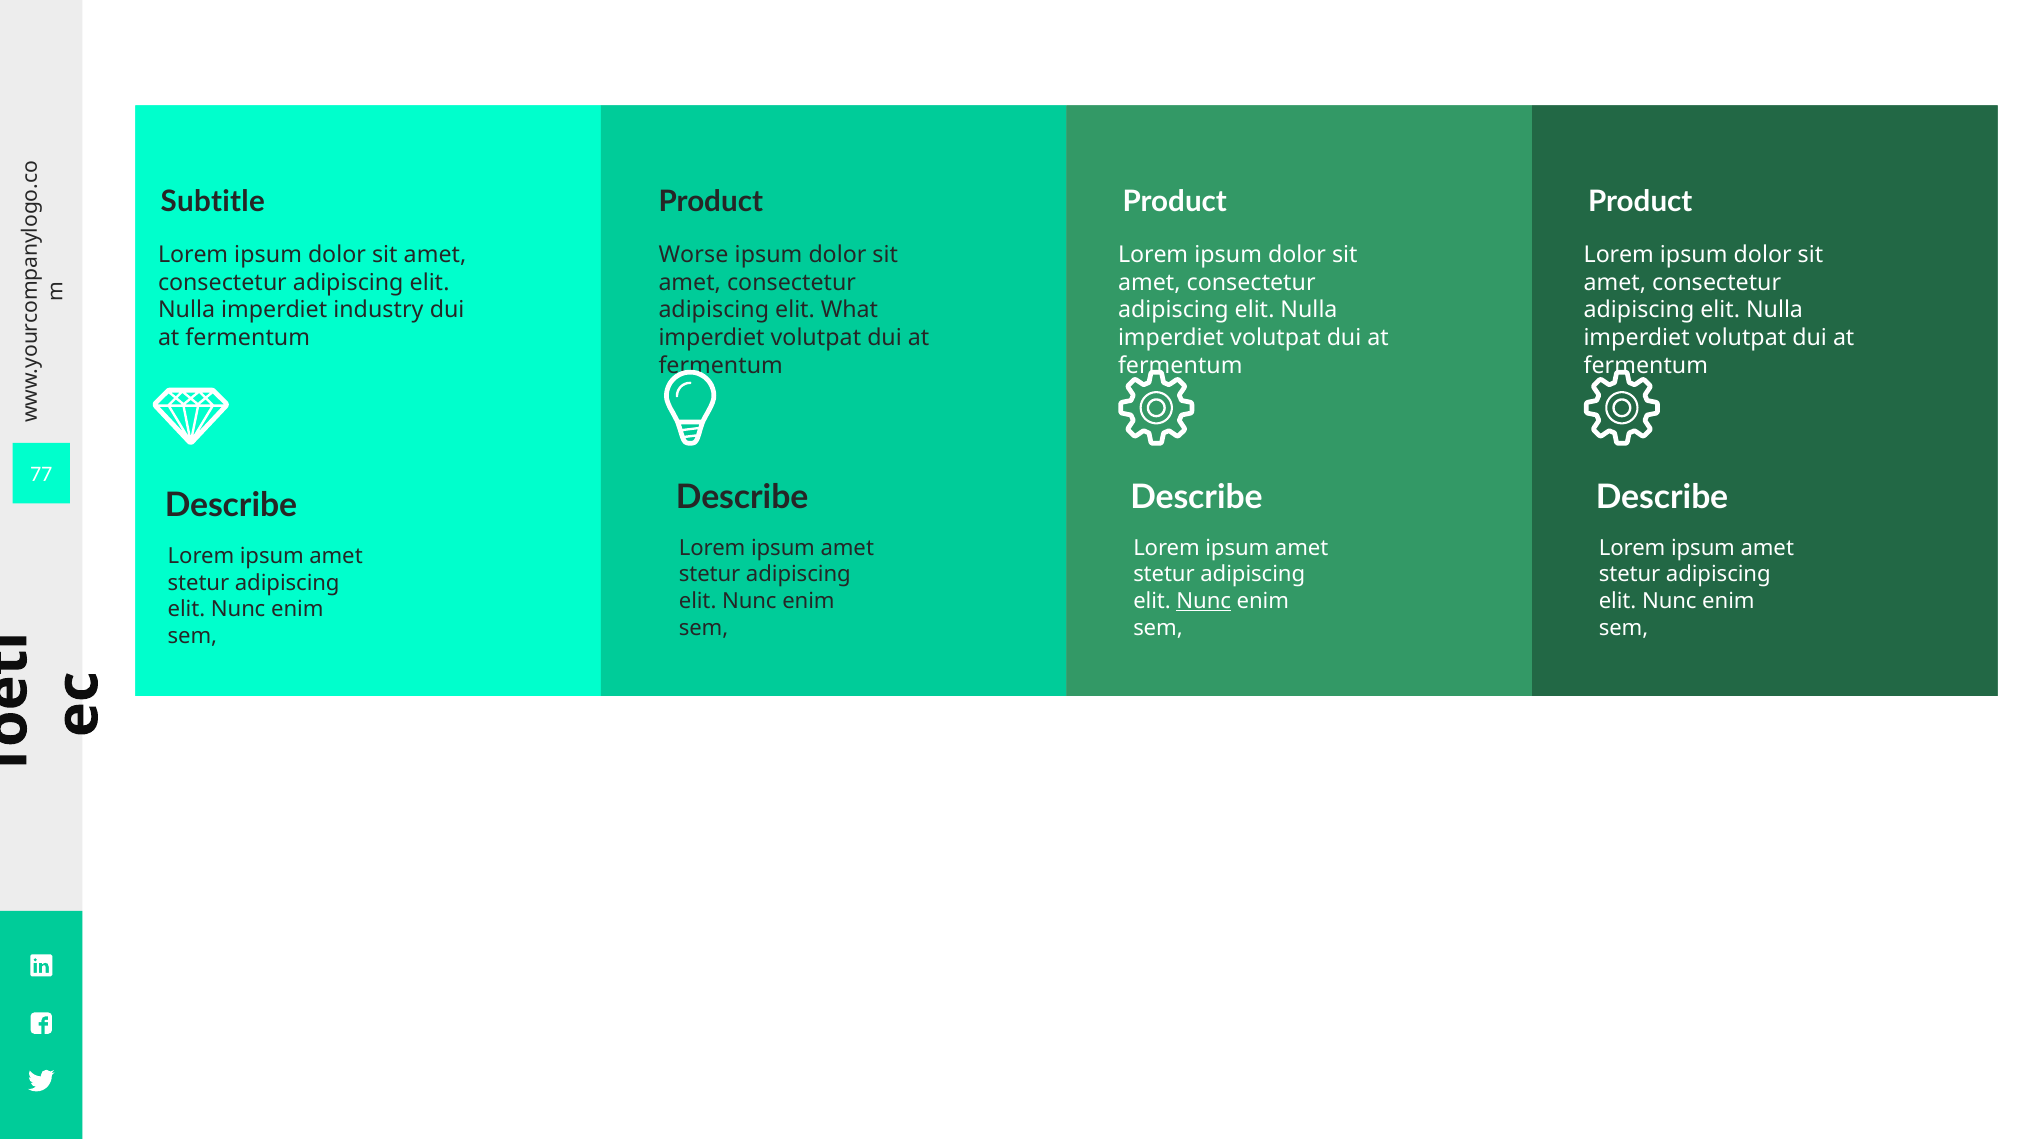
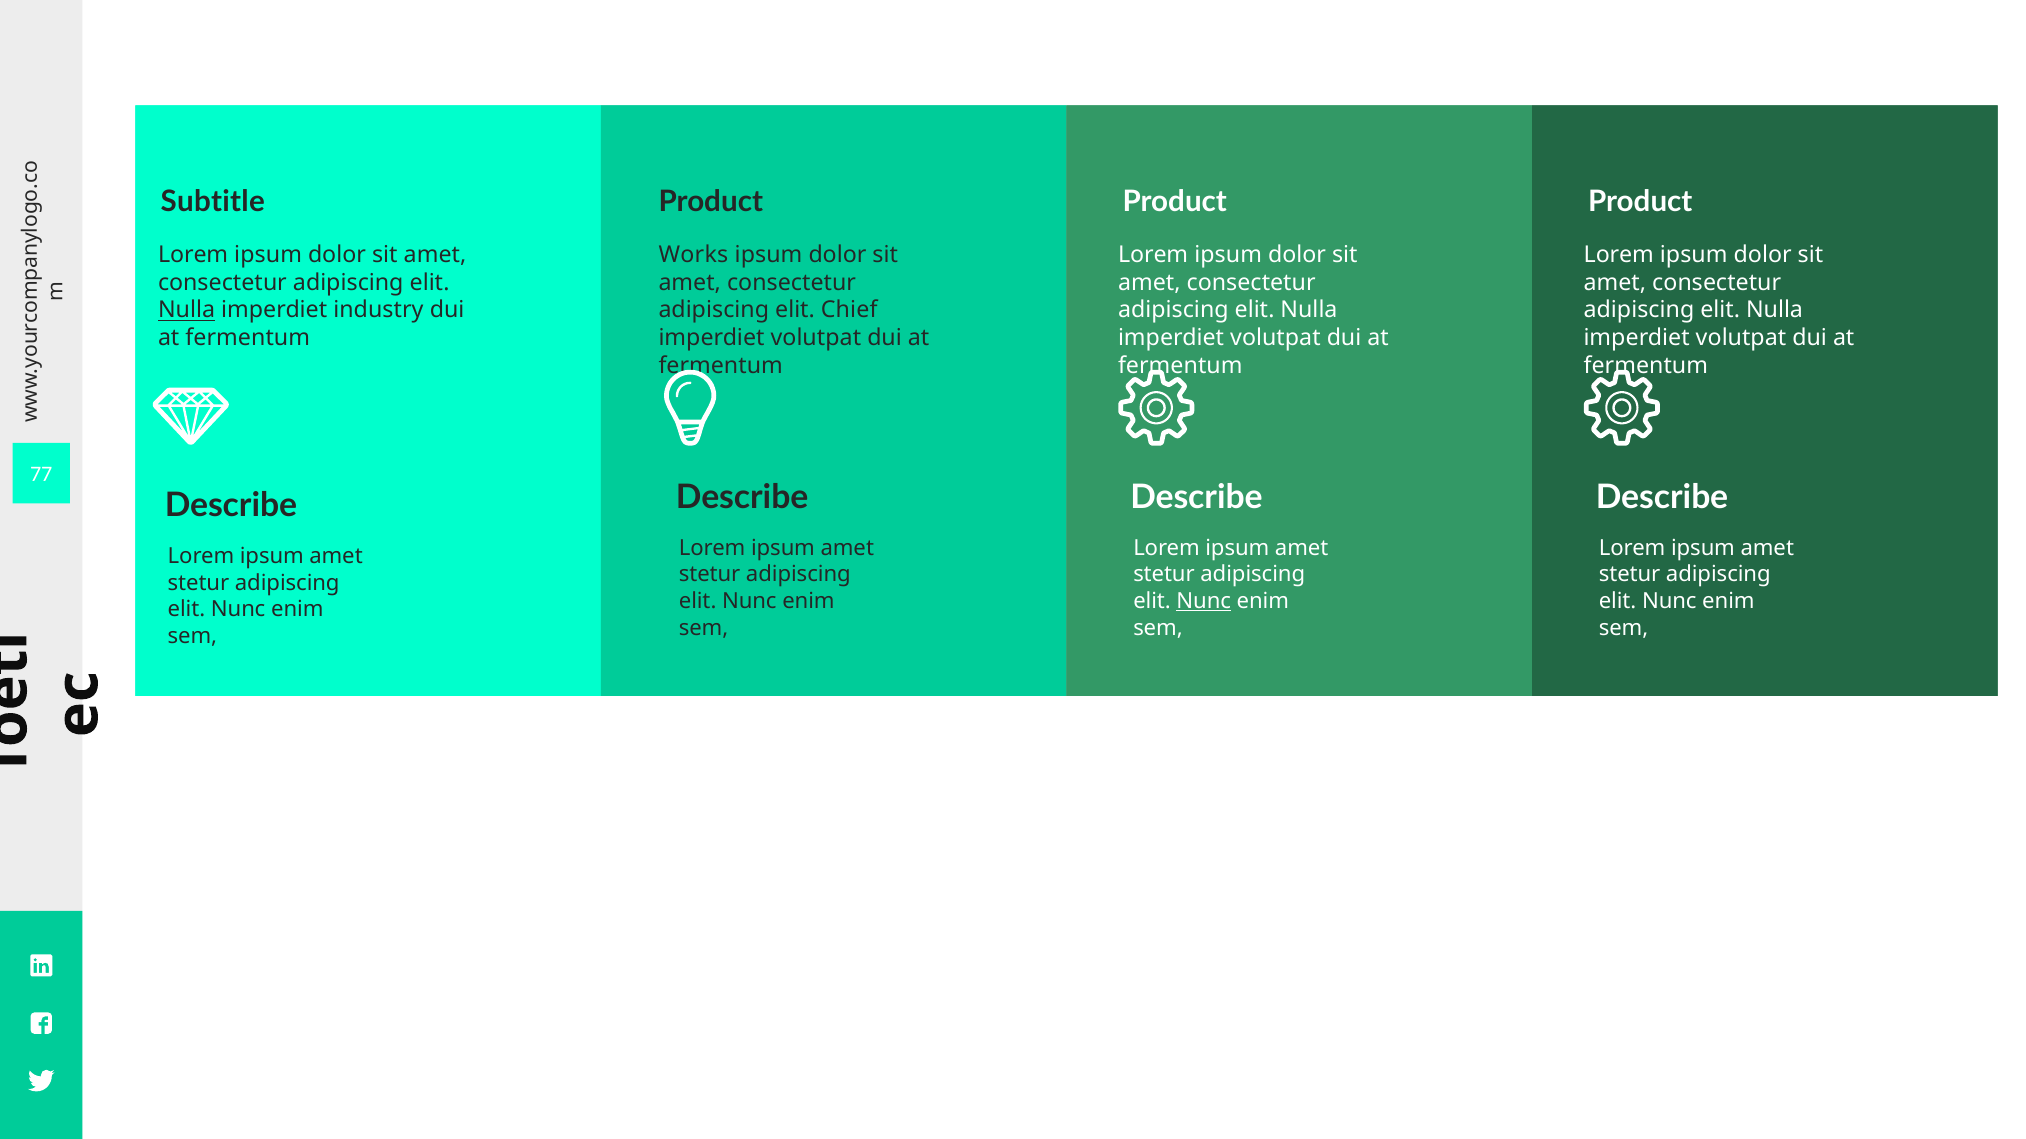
Worse: Worse -> Works (693, 255)
Nulla underline: none -> present (187, 310)
What: What -> Chief (849, 310)
